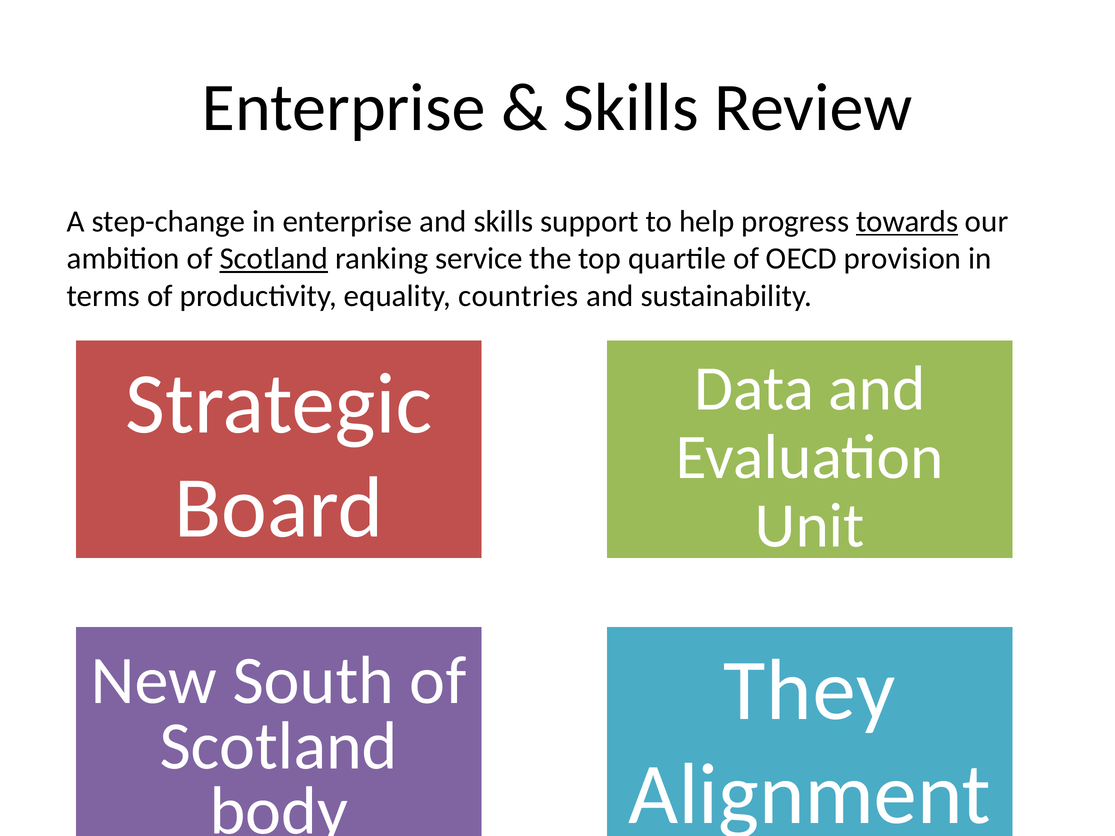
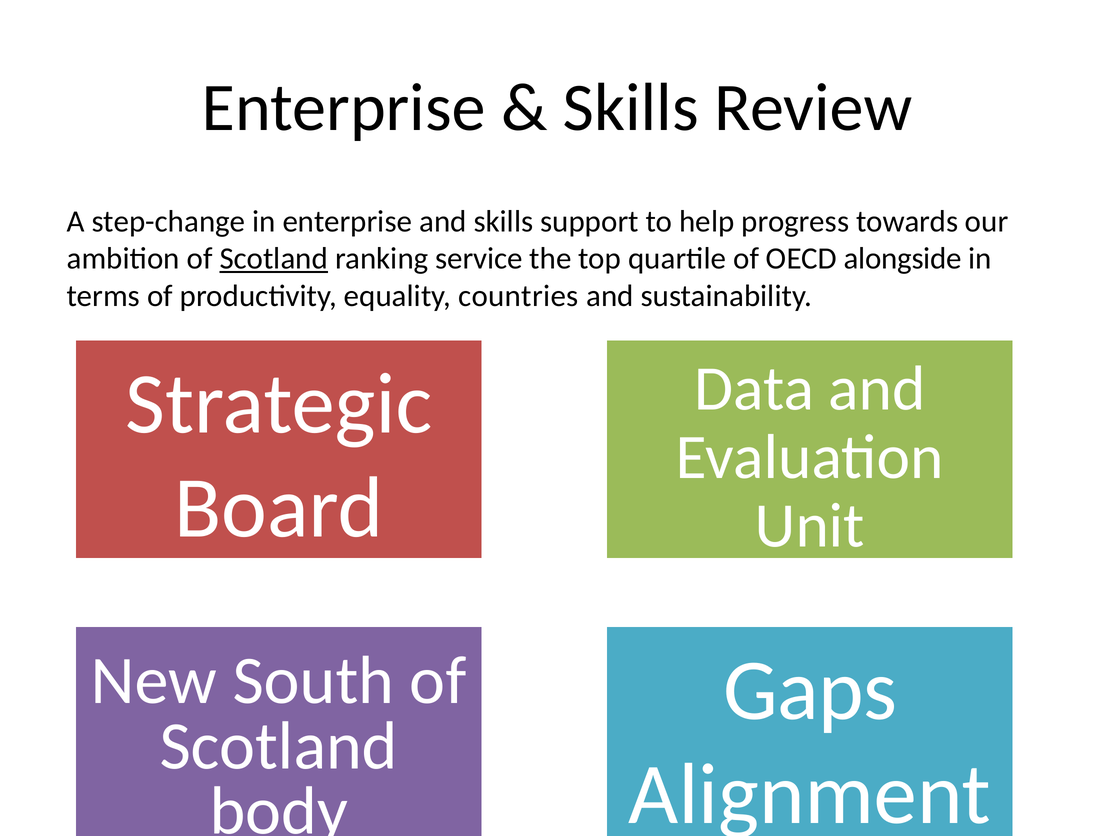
towards underline: present -> none (907, 222)
provision: provision -> alongside (903, 259)
They: They -> Gaps (810, 691)
